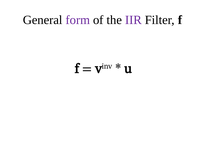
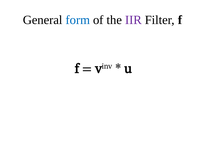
form colour: purple -> blue (78, 20)
